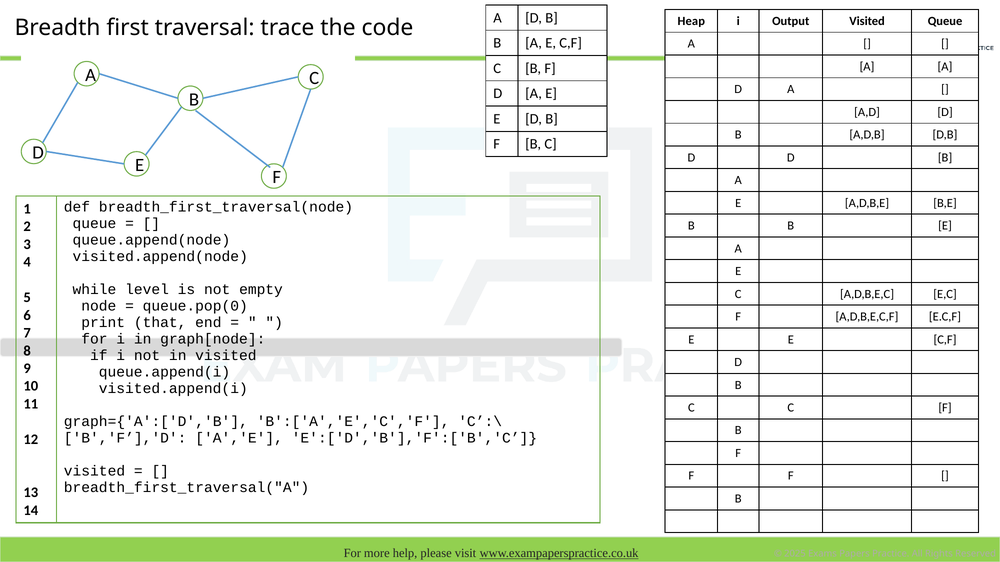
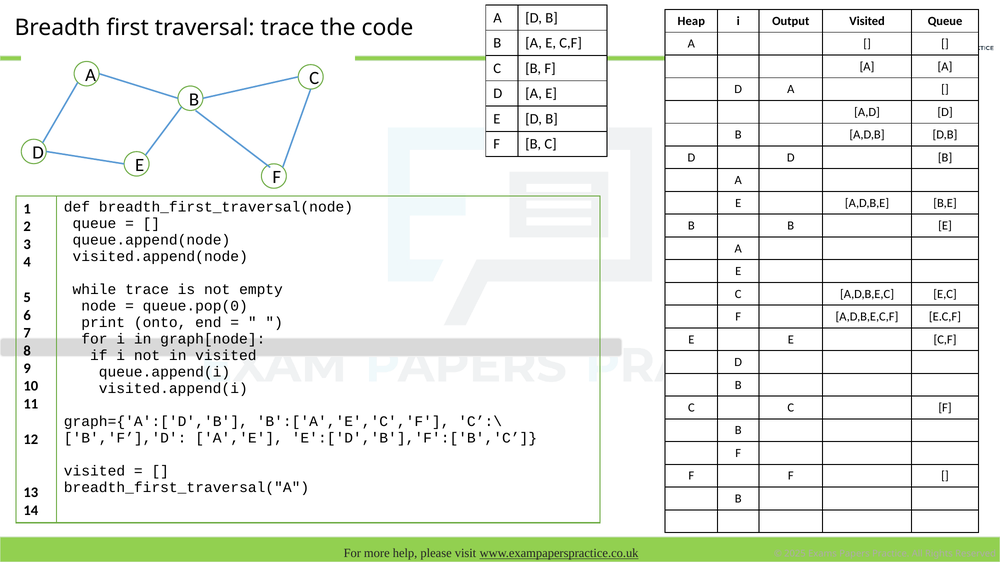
while level: level -> trace (147, 290)
that: that -> onto (160, 323)
